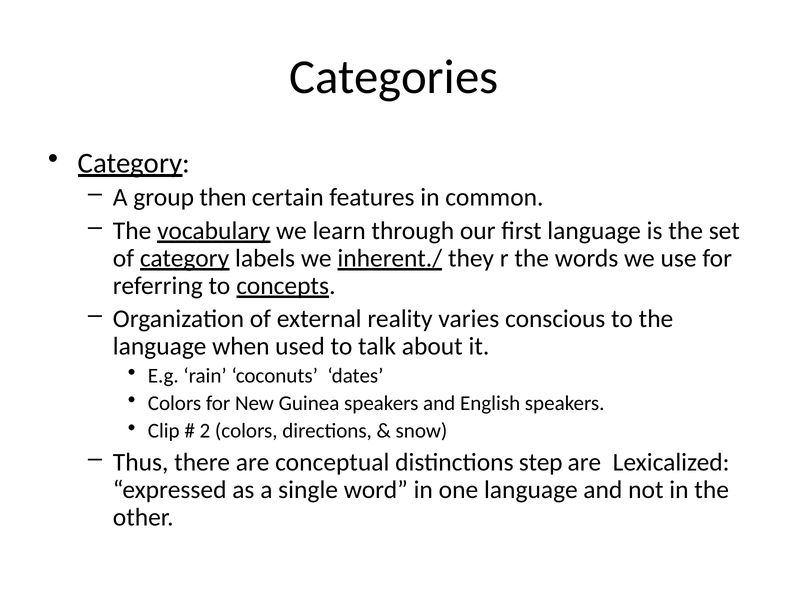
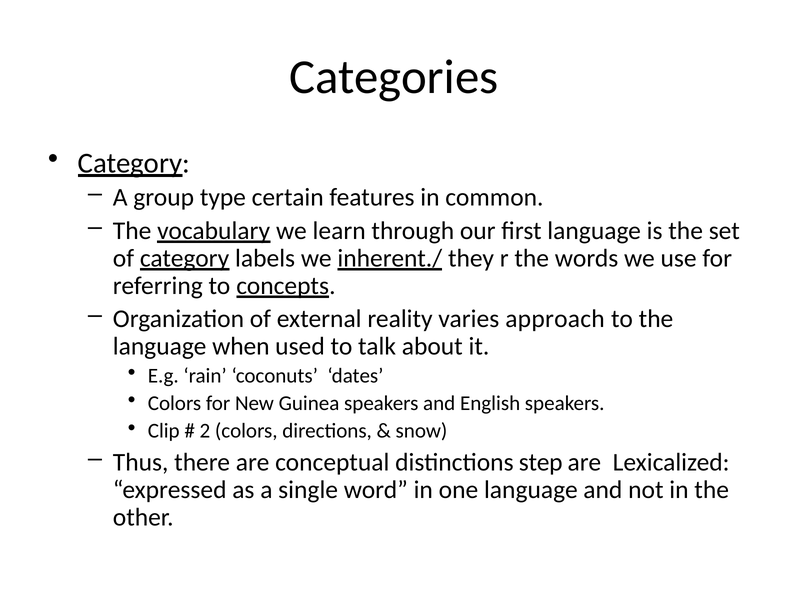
then: then -> type (223, 198)
conscious: conscious -> approach (555, 319)
